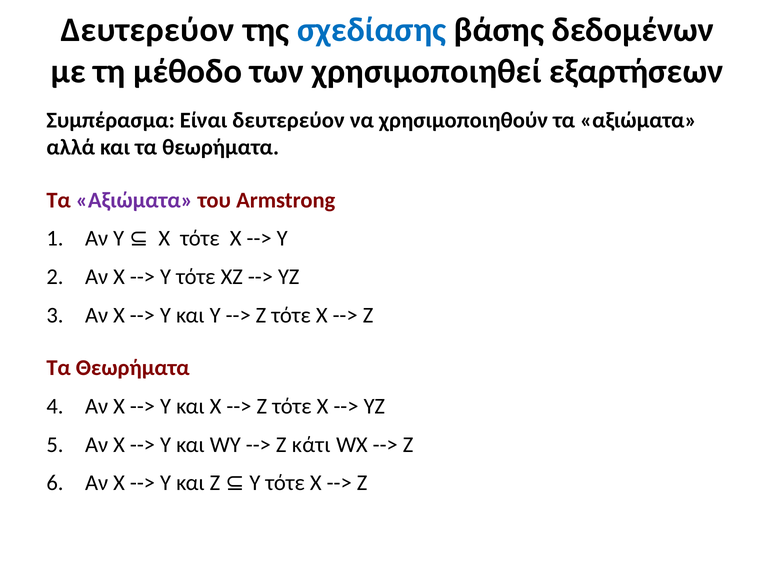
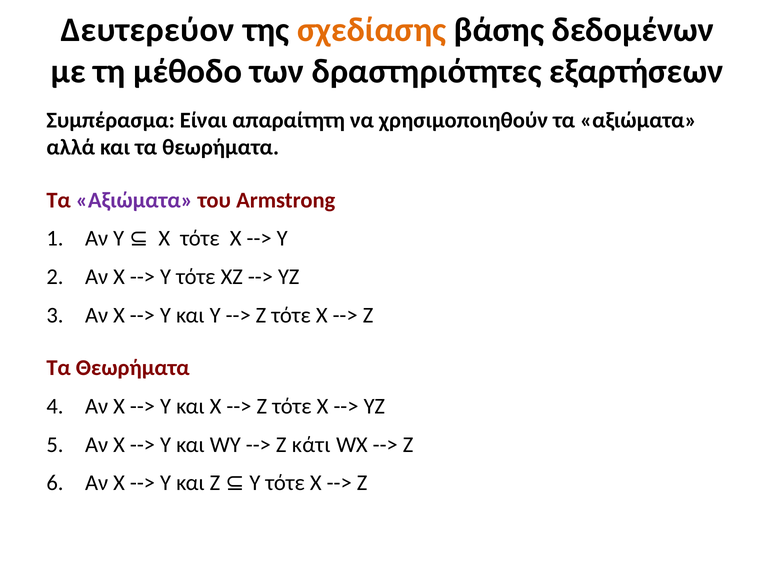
σχεδίασης colour: blue -> orange (372, 30)
χρησιμοποιηθεί: χρησιμοποιηθεί -> δραστηριότητες (427, 71)
Είναι δευτερεύον: δευτερεύον -> απαραίτητη (289, 120)
